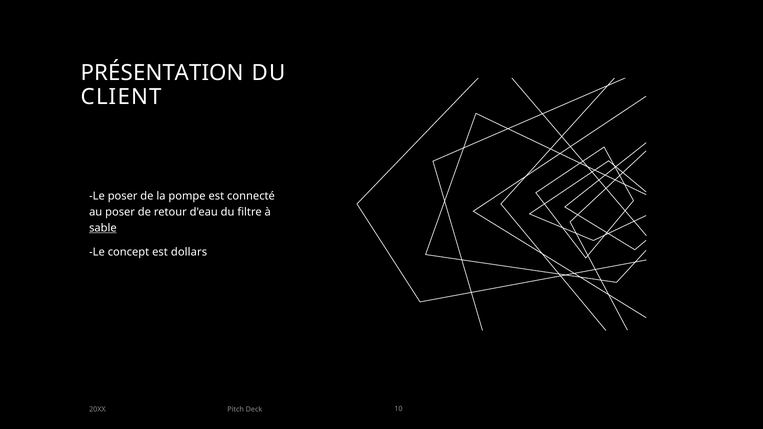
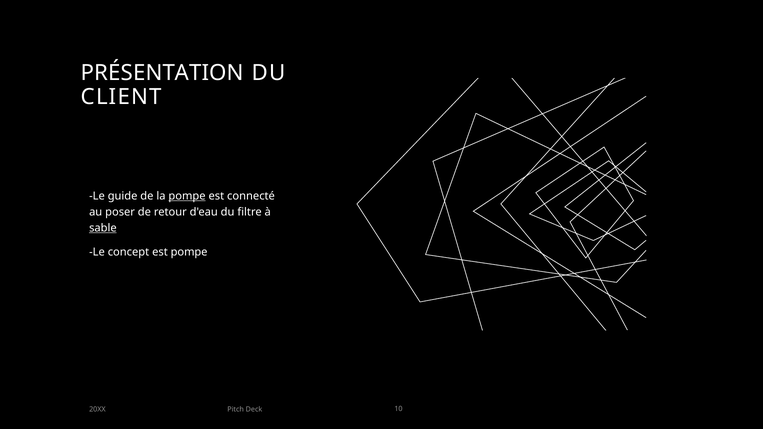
Le poser: poser -> guide (123, 196)
pompe underline: none -> present (187, 196)
est dollars: dollars -> pompe (189, 252)
